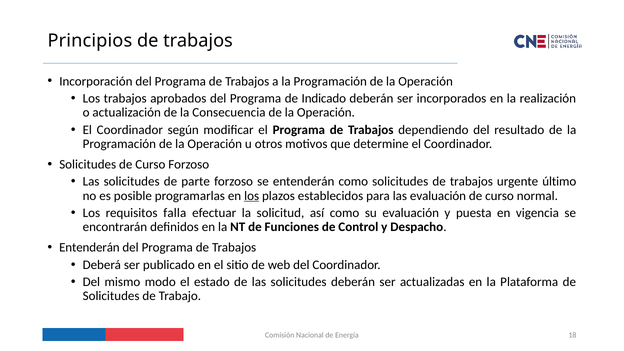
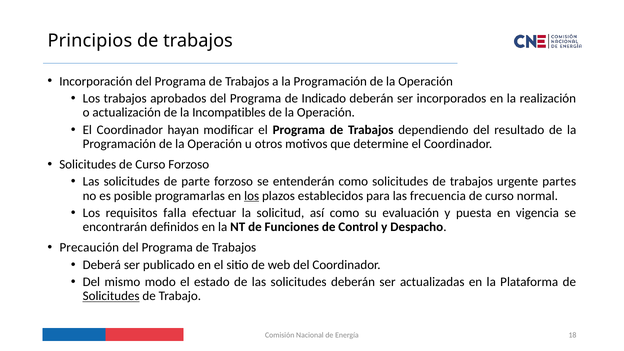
Consecuencia: Consecuencia -> Incompatibles (229, 113)
según: según -> hayan (183, 130)
último: último -> partes (559, 182)
las evaluación: evaluación -> frecuencia (438, 196)
Entenderán: Entenderán -> Precaución (89, 248)
Solicitudes underline: none -> present (111, 296)
